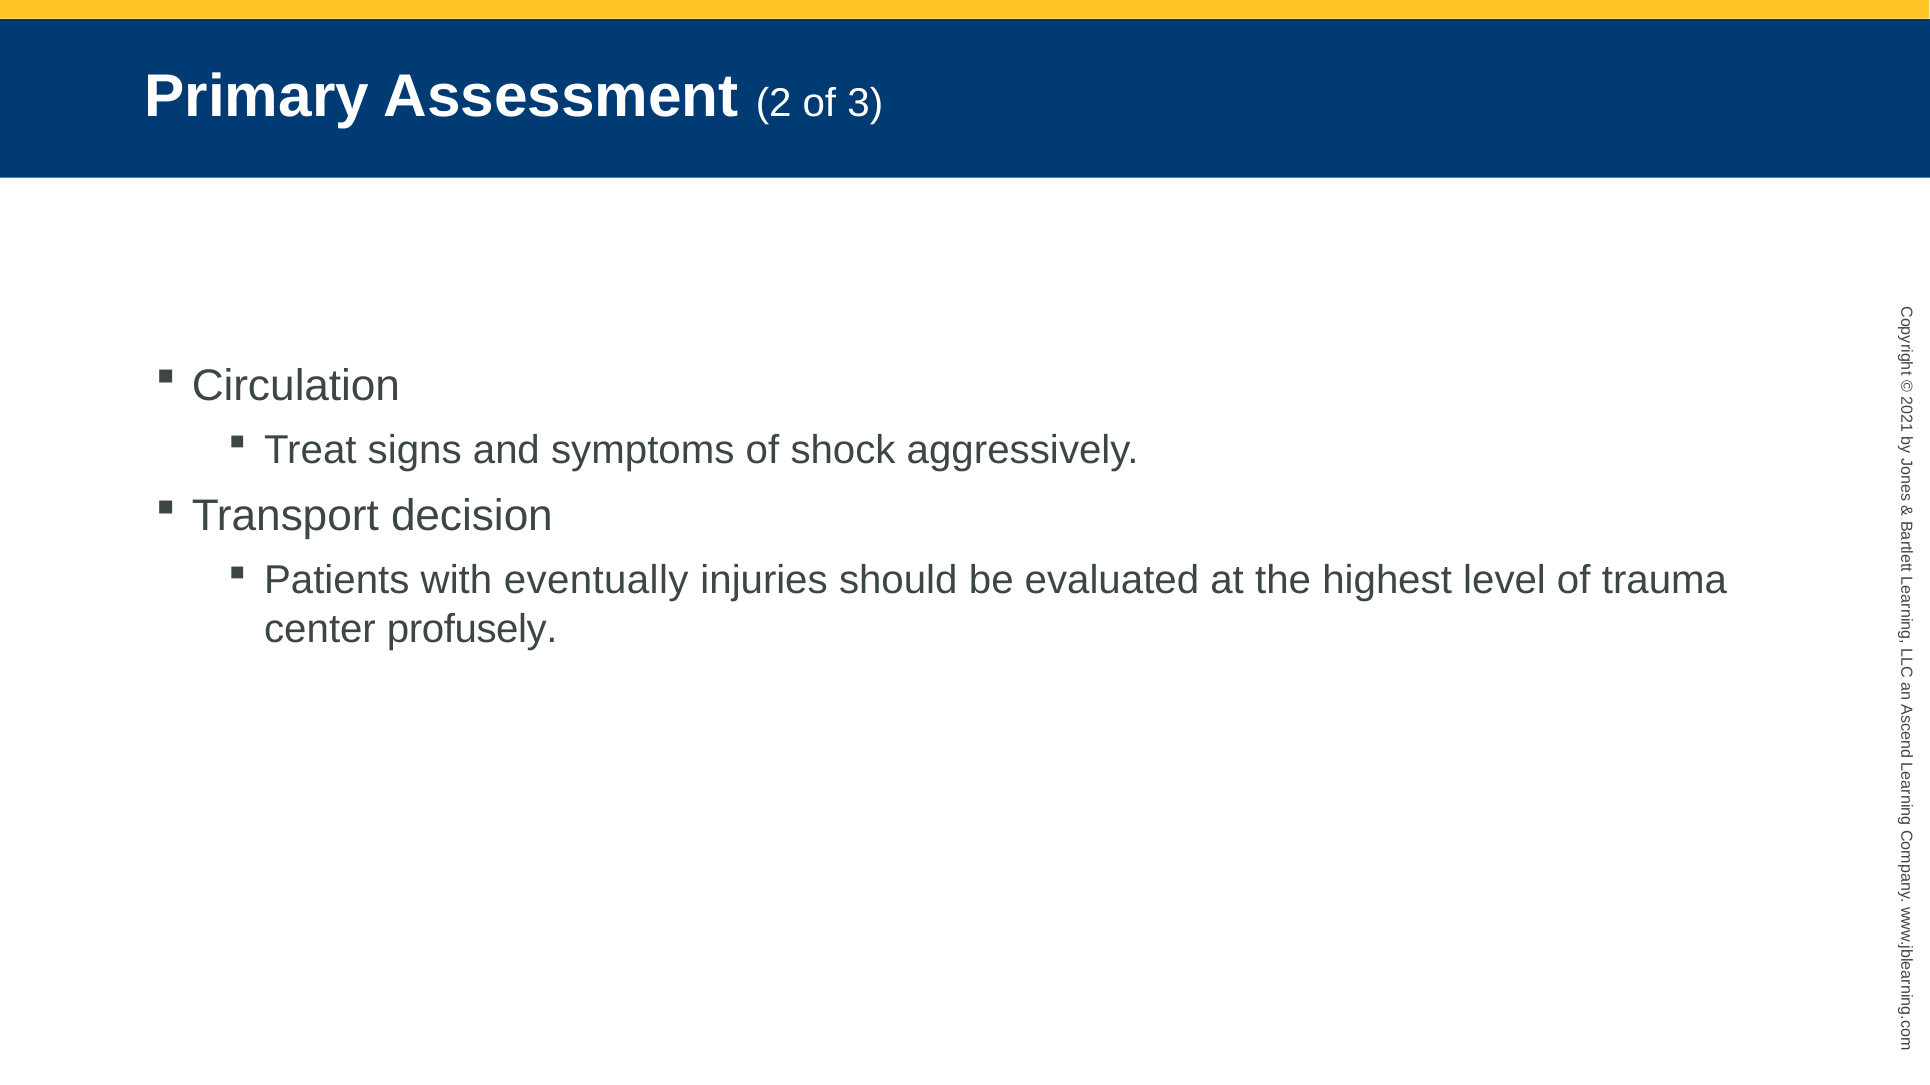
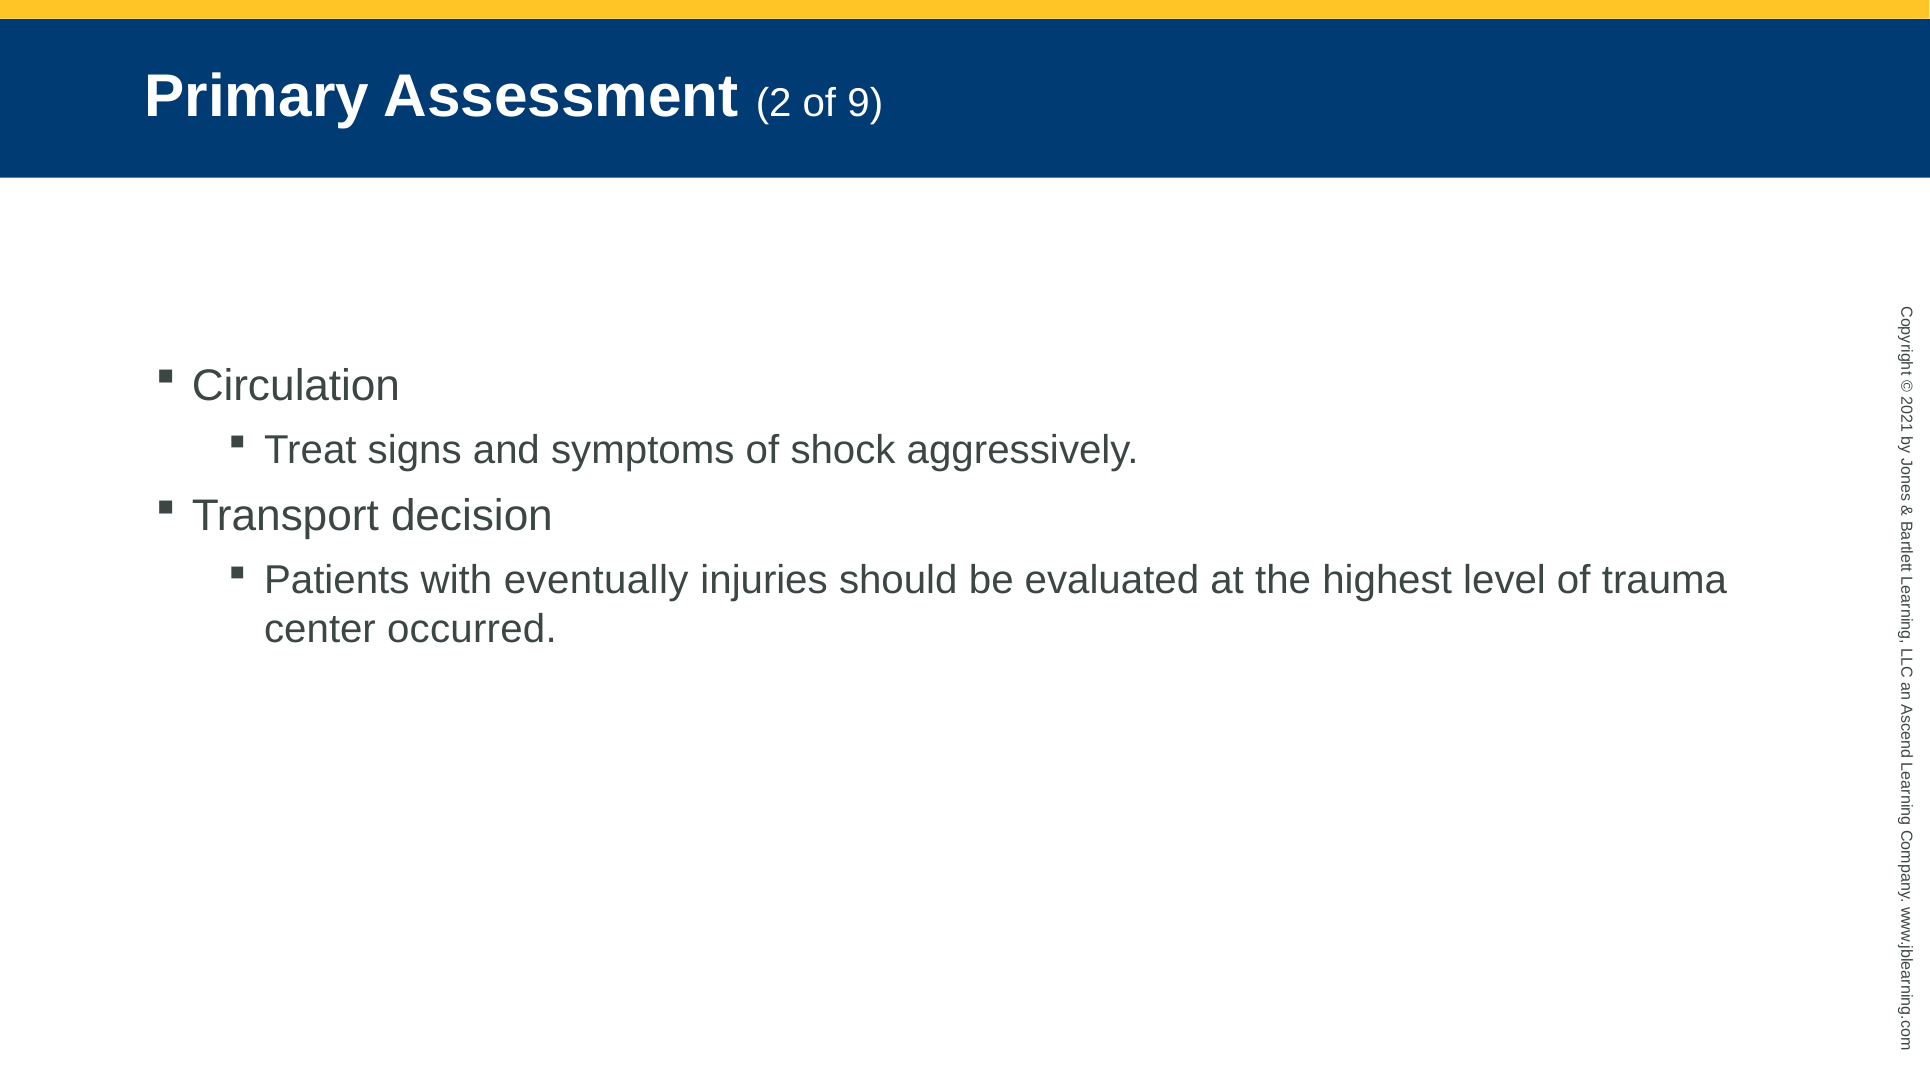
3: 3 -> 9 (865, 104)
profusely: profusely -> occurred (472, 629)
